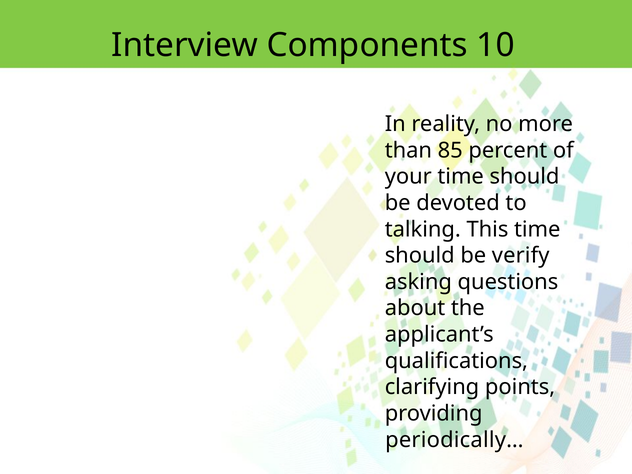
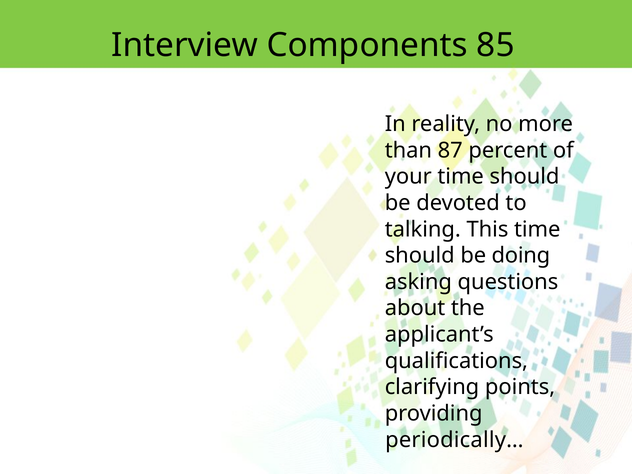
10: 10 -> 85 (495, 45)
85: 85 -> 87 (450, 150)
verify: verify -> doing (521, 256)
